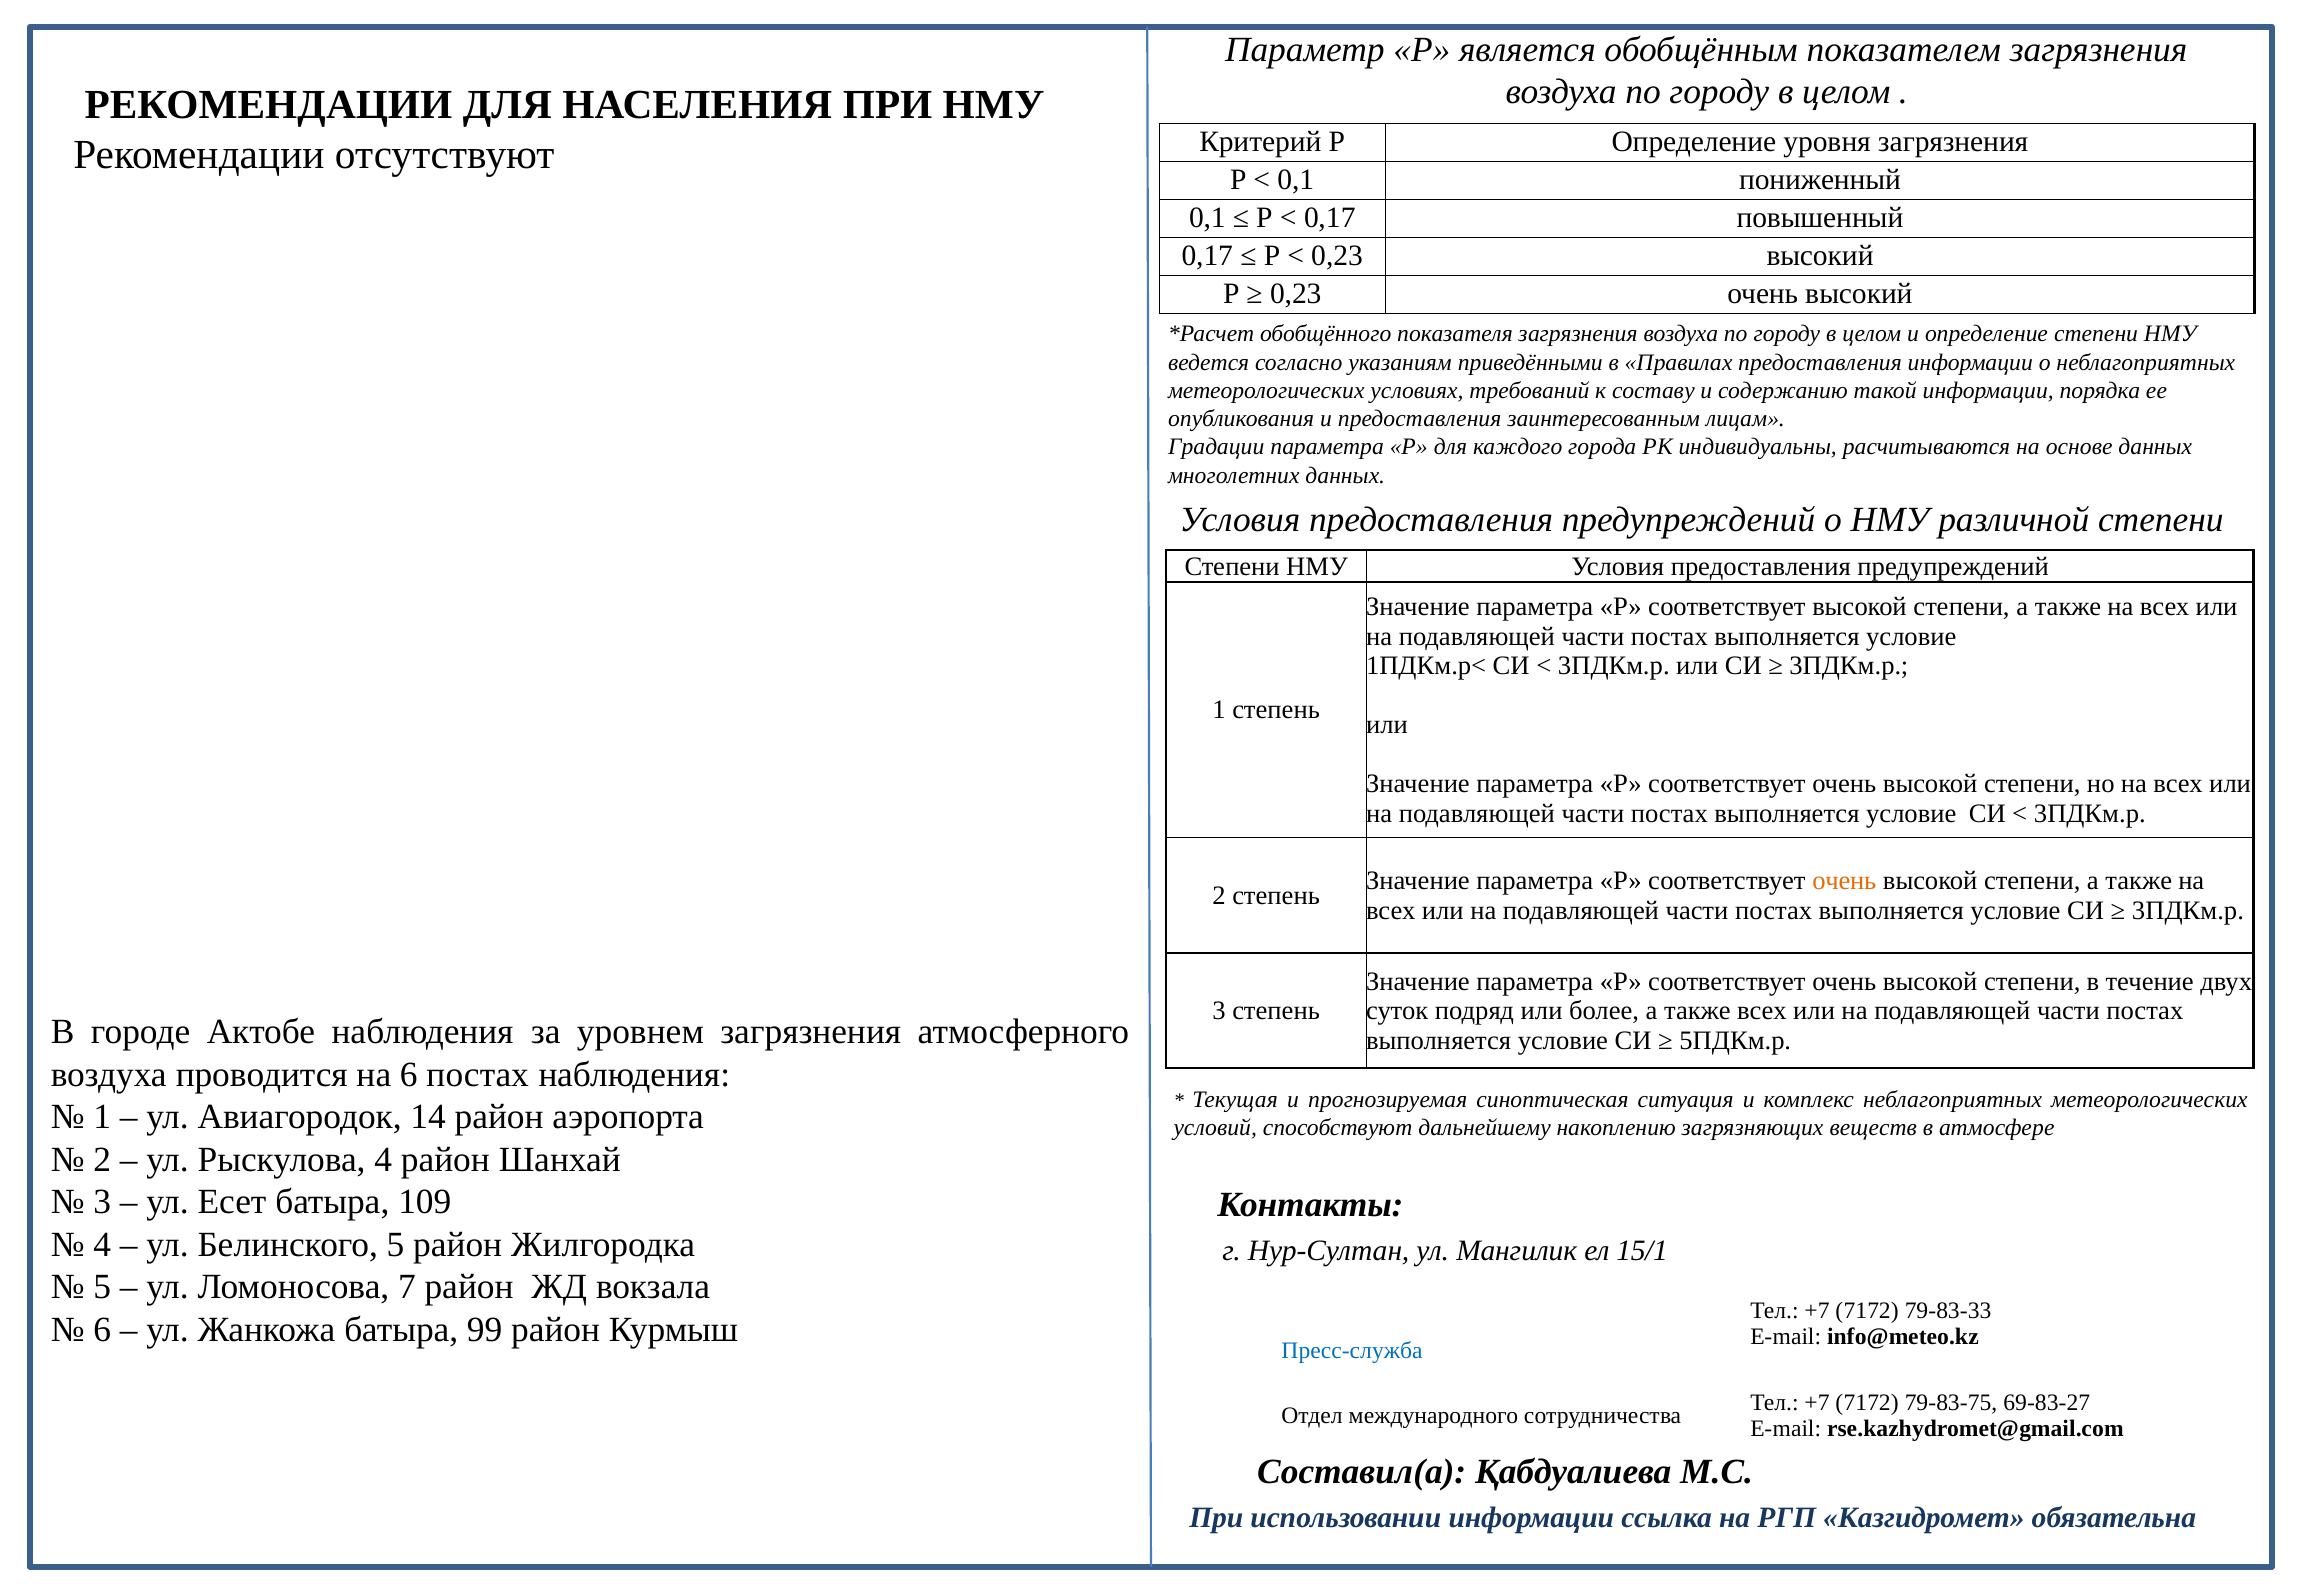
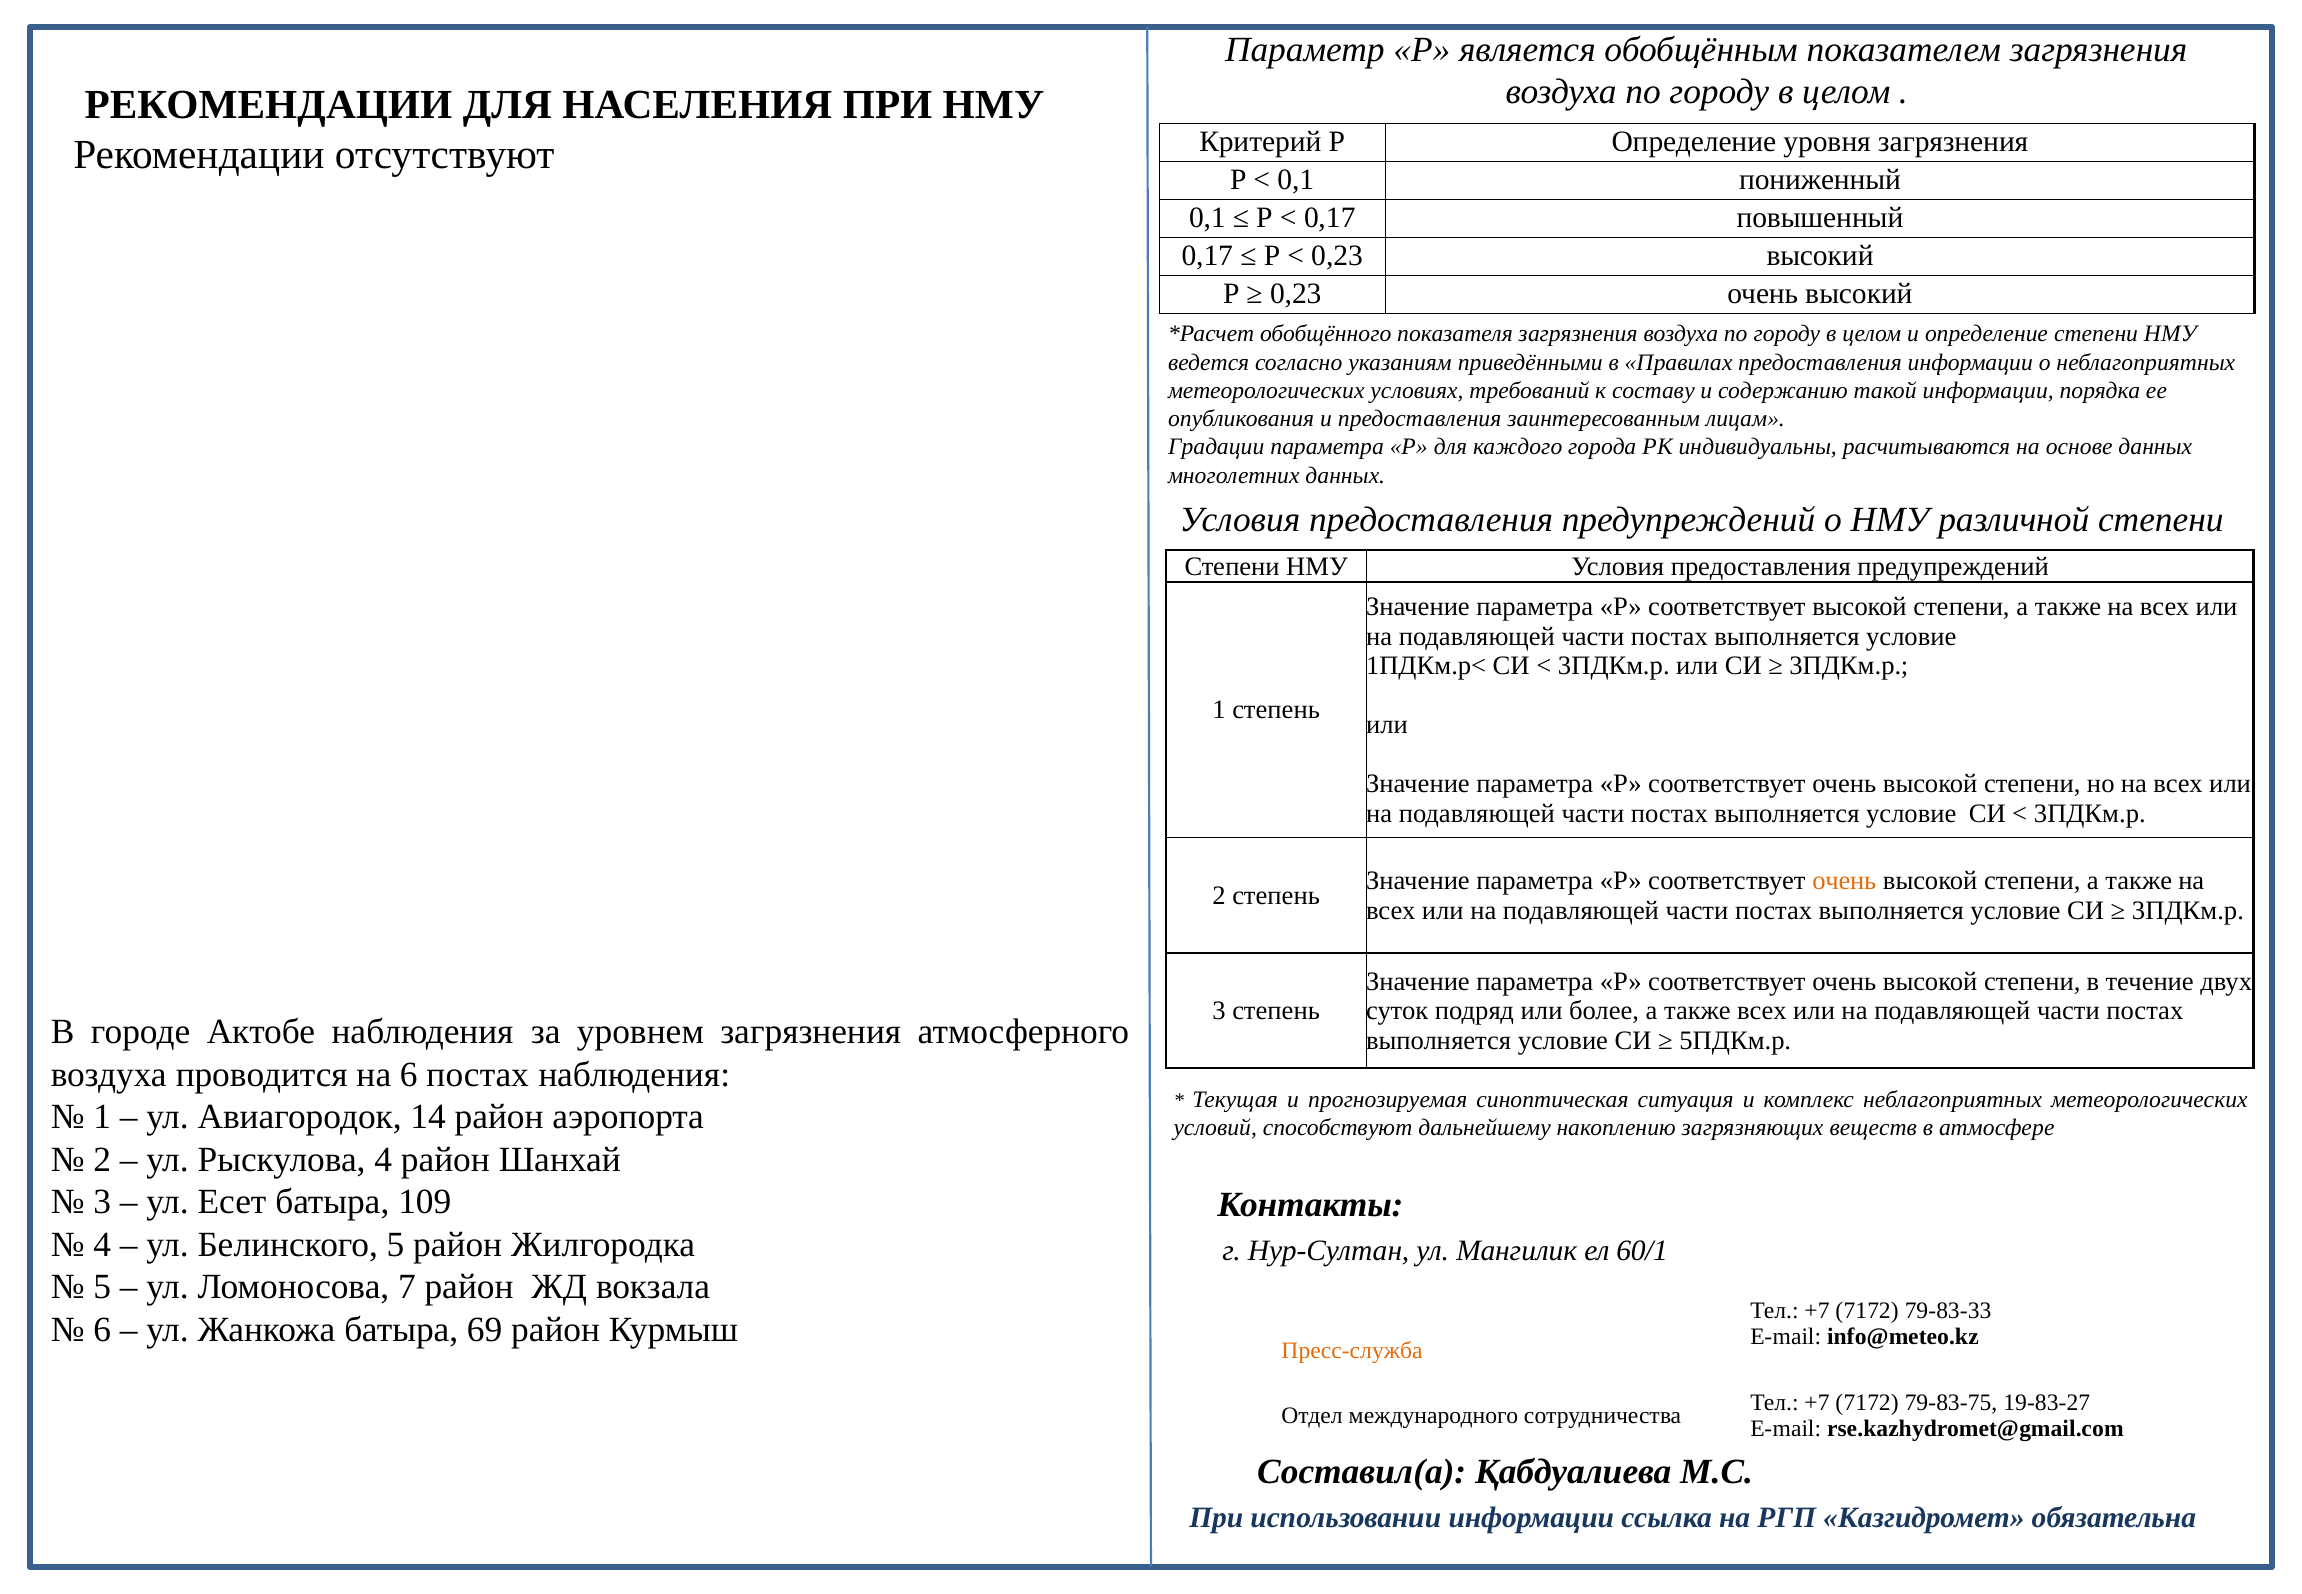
15/1: 15/1 -> 60/1 (1642, 1250)
99: 99 -> 69 (485, 1329)
Пресс-служба colour: blue -> orange (1352, 1350)
69-83-27: 69-83-27 -> 19-83-27 (2047, 1403)
